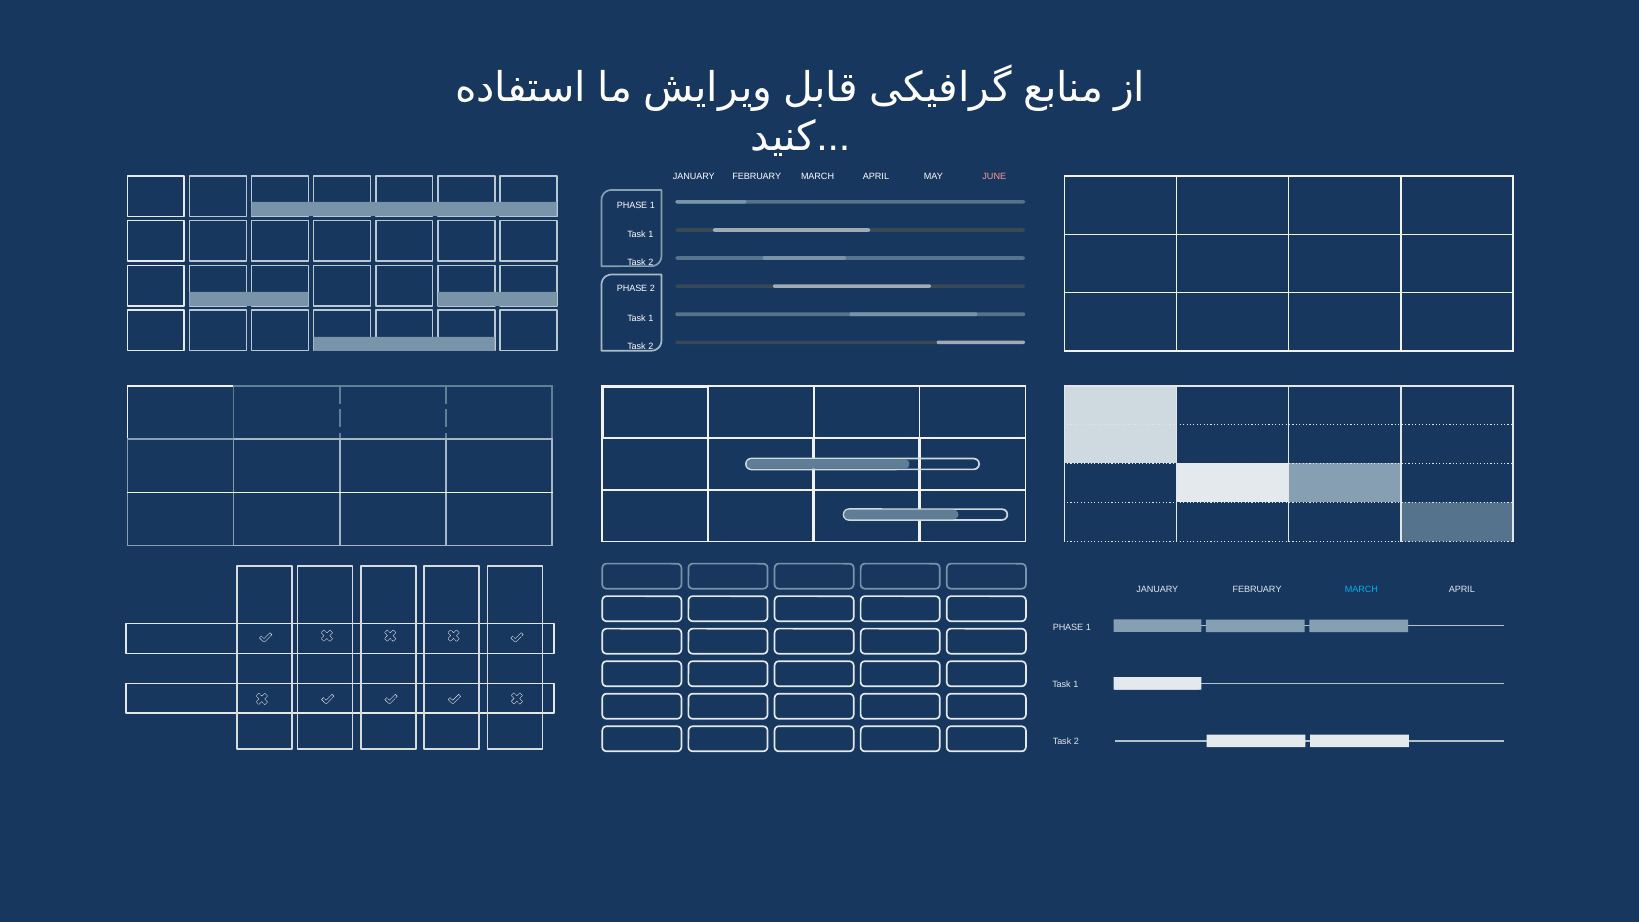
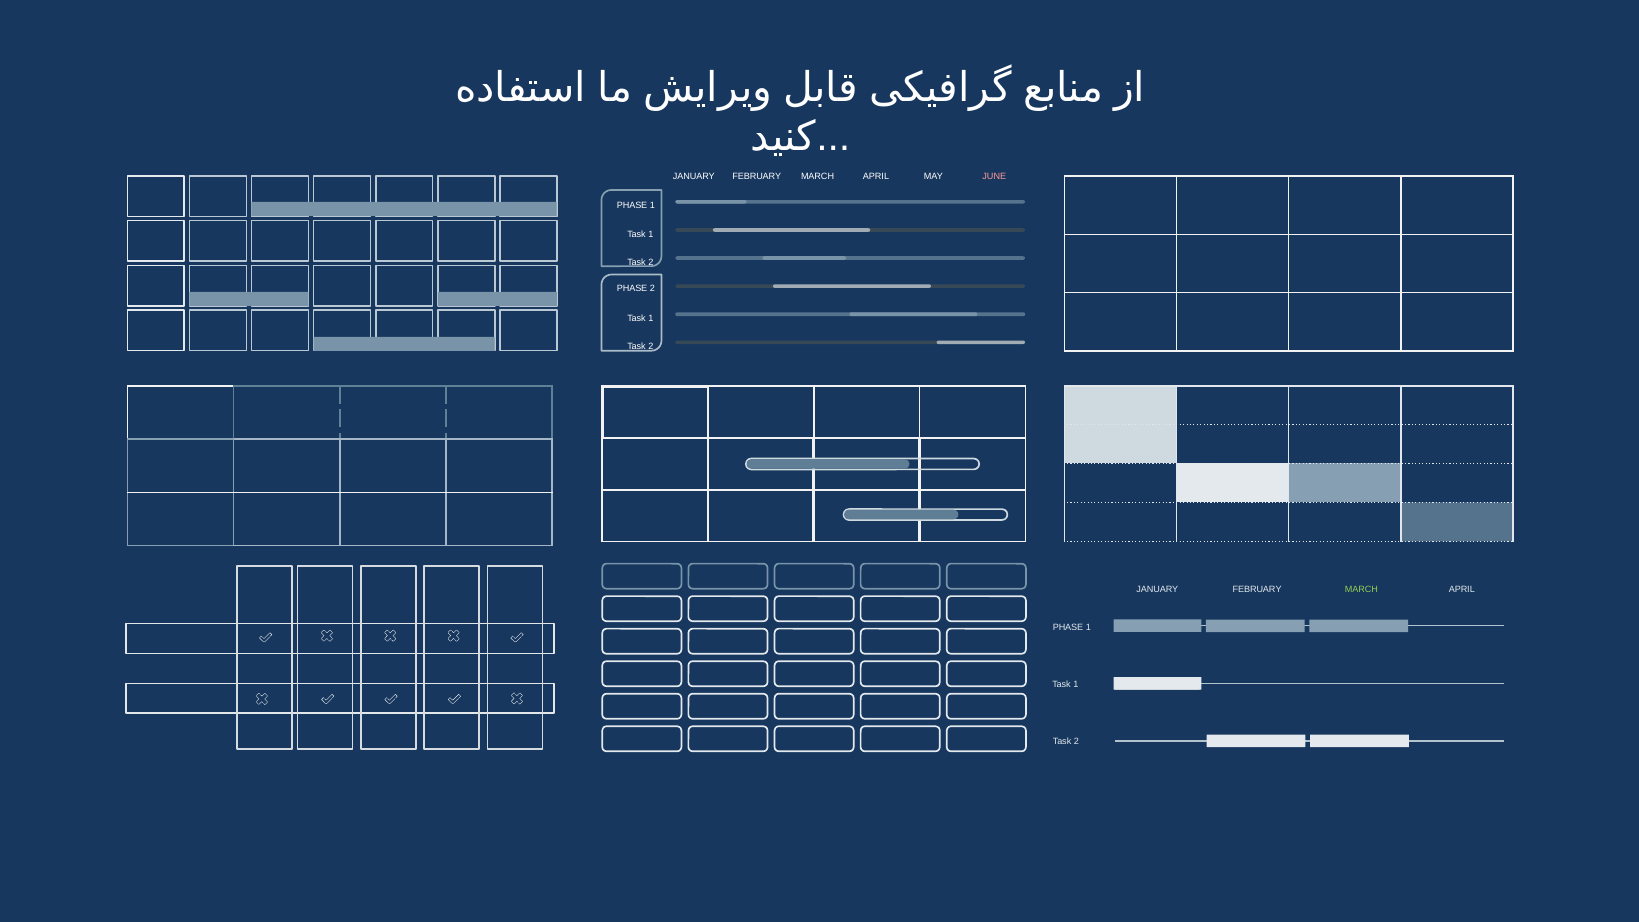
MARCH colour: light blue -> light green (1361, 590)
